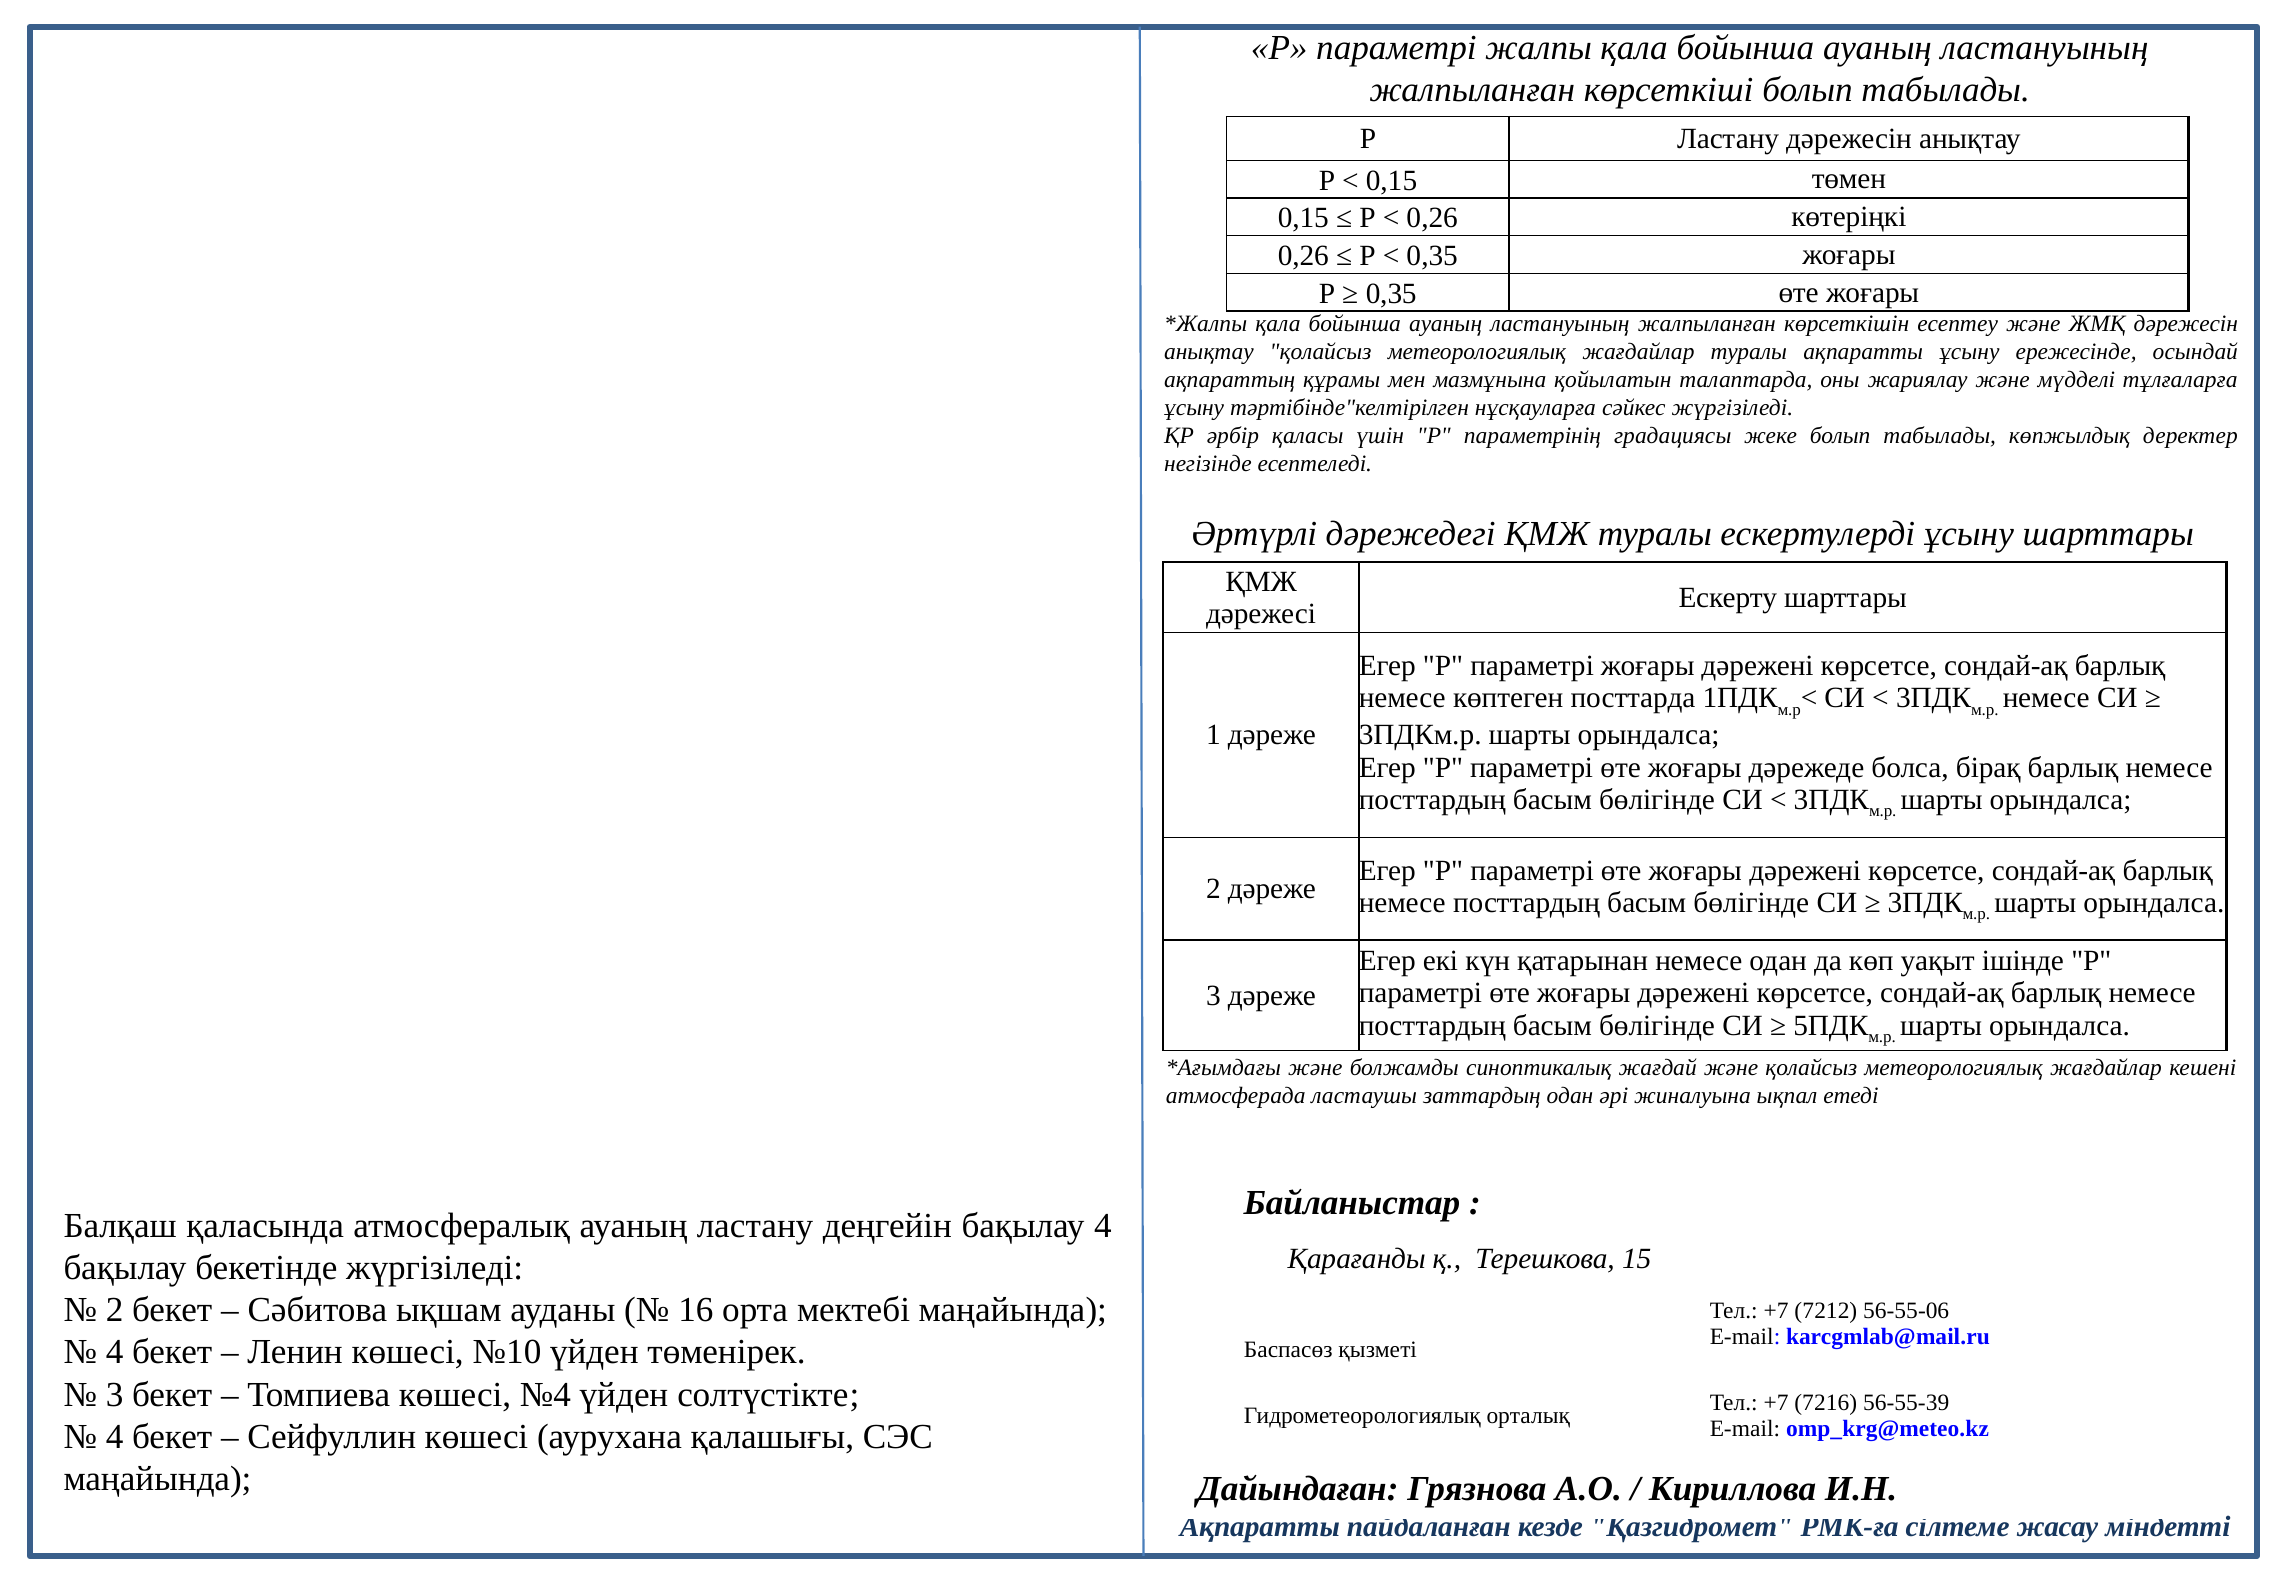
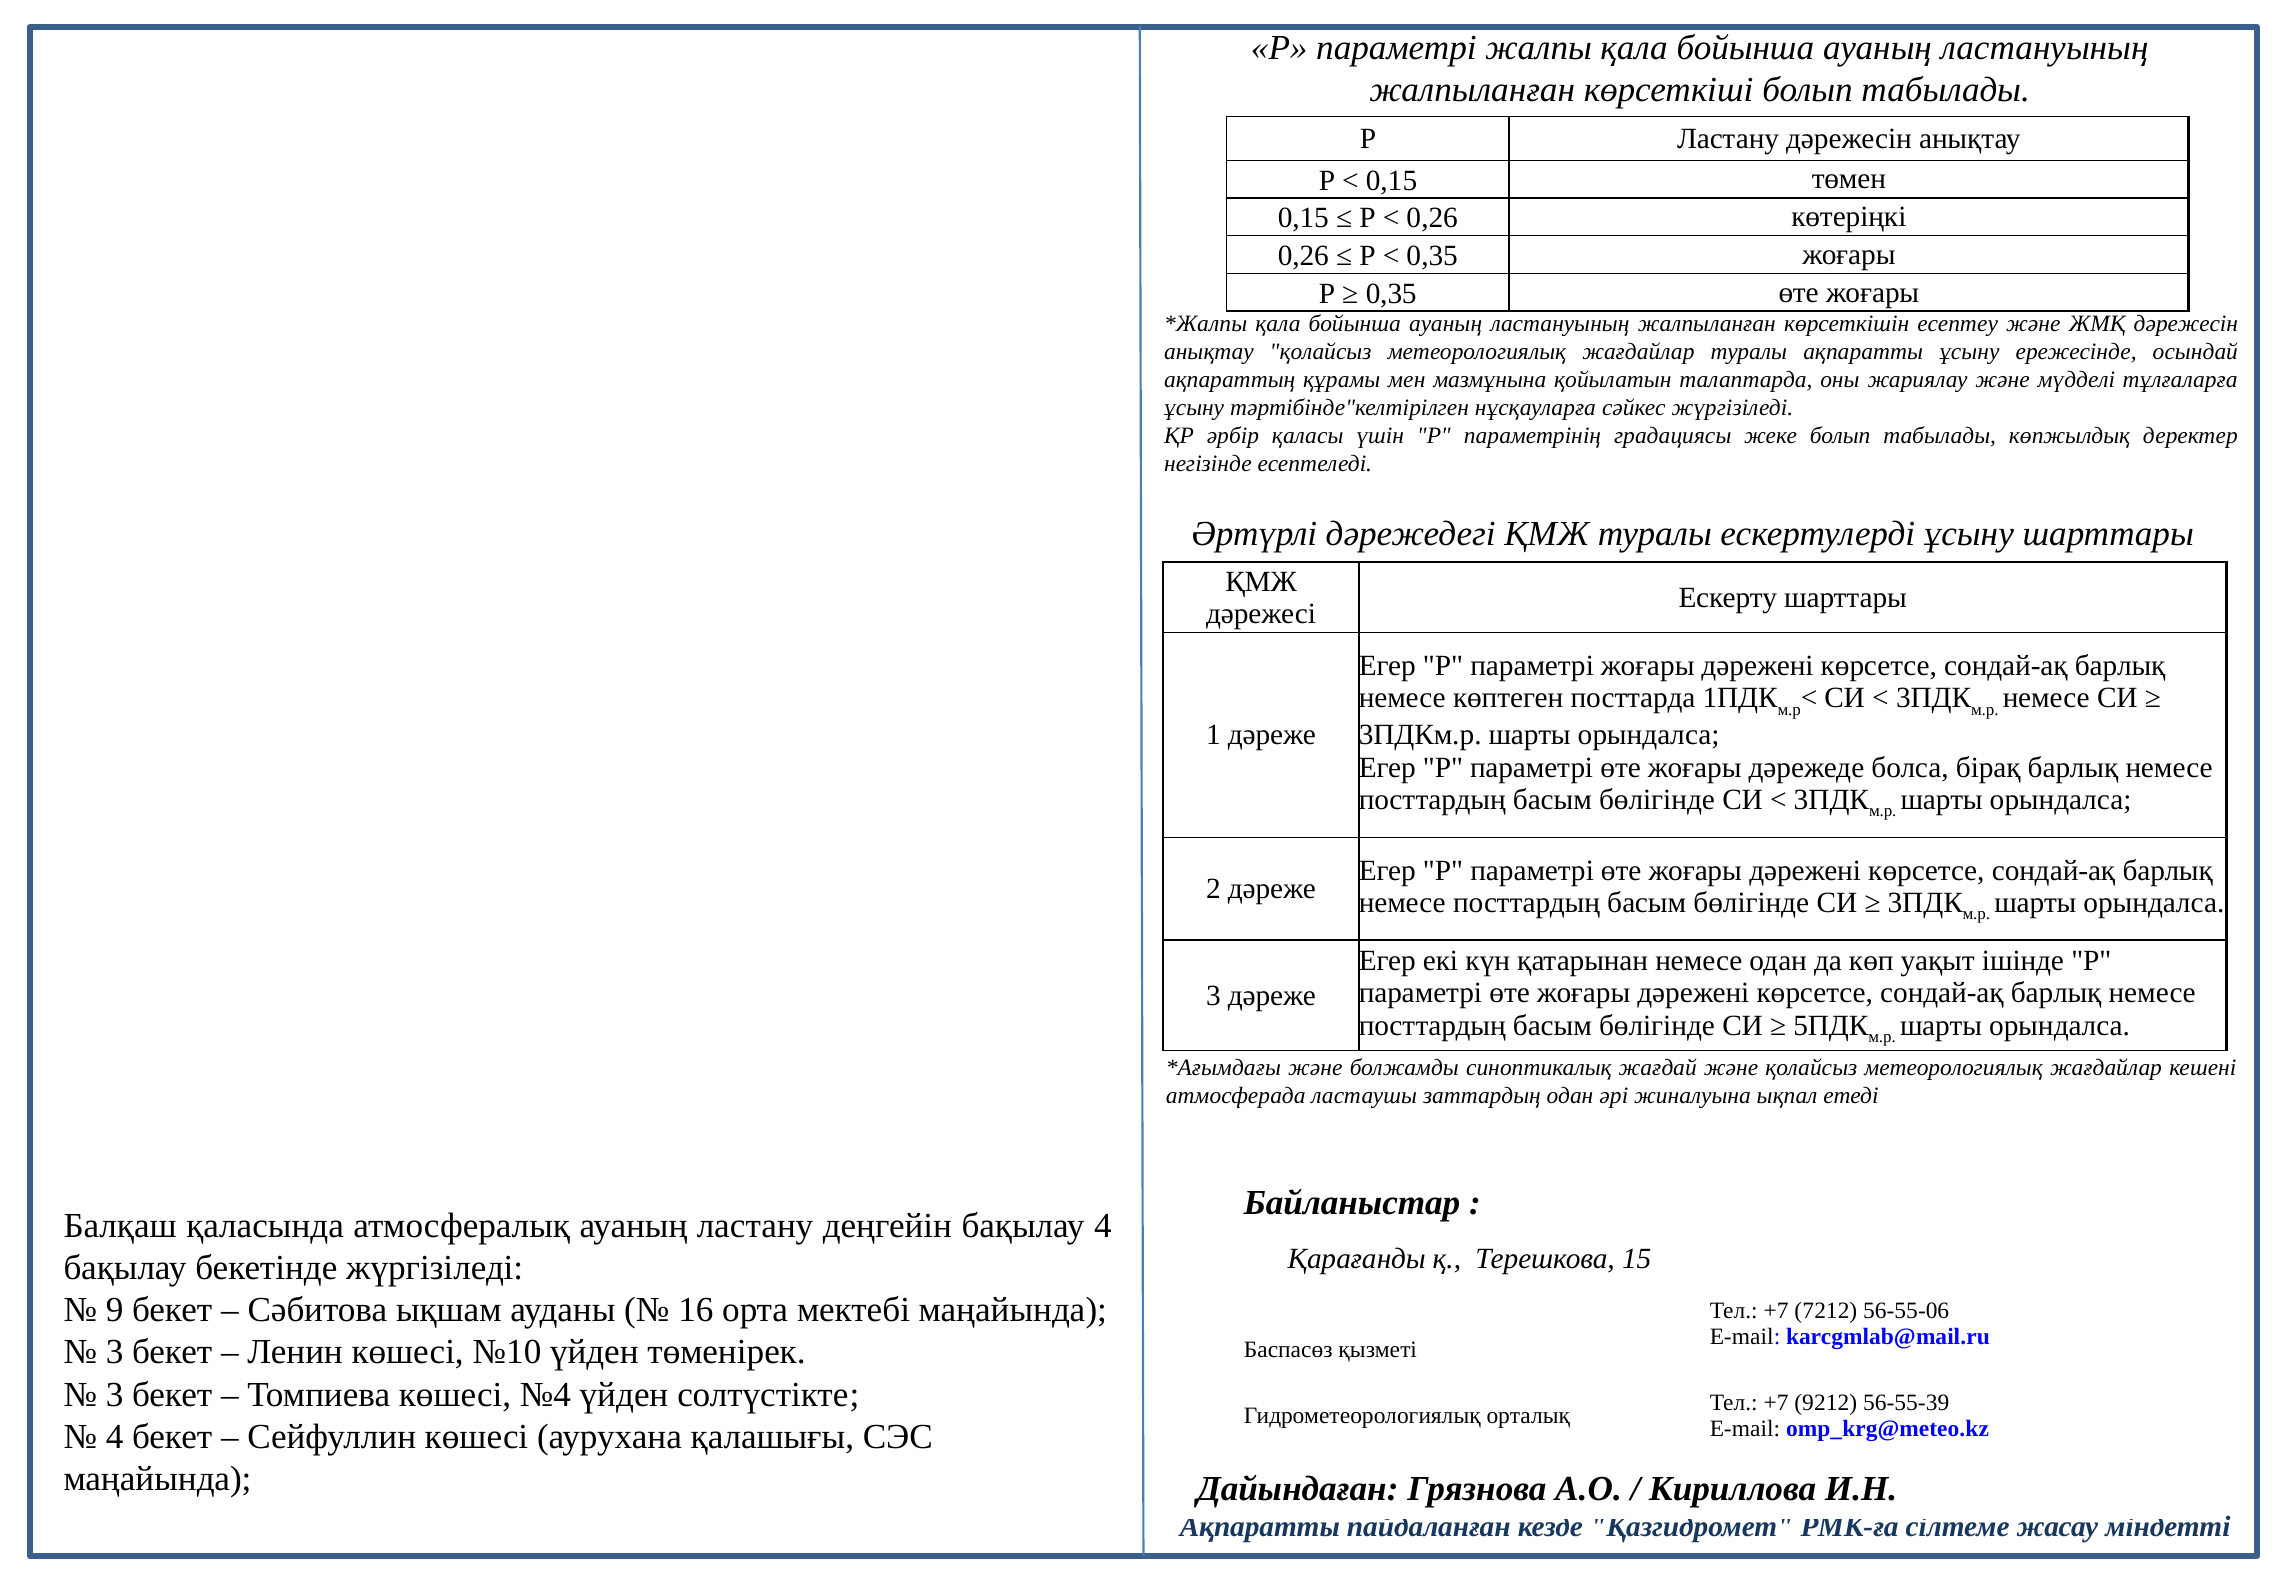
2: 2 -> 9 (115, 1310)
4: 4 -> 3 (115, 1353)
7216: 7216 -> 9212 (1826, 1403)
